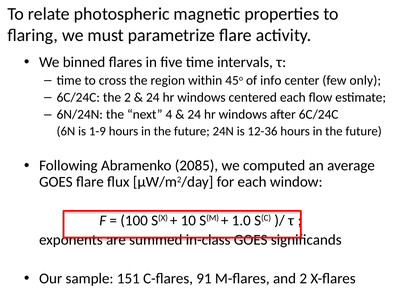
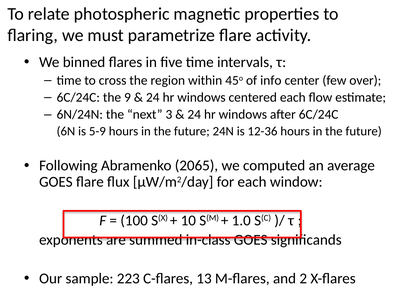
only: only -> over (365, 80)
the 2: 2 -> 9 (128, 97)
4: 4 -> 3 (169, 114)
1-9: 1-9 -> 5-9 (97, 131)
2085: 2085 -> 2065 (196, 166)
151: 151 -> 223 (128, 278)
91: 91 -> 13 (204, 278)
